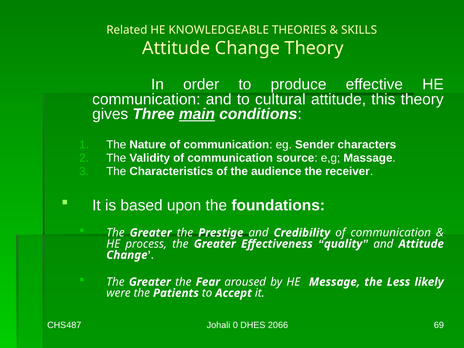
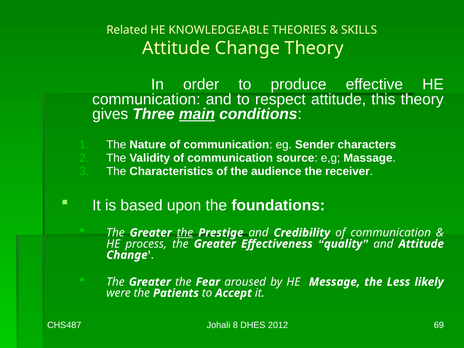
cultural: cultural -> respect (280, 99)
the underline: none -> present (185, 233)
0: 0 -> 8 (235, 325)
2066: 2066 -> 2012 (278, 325)
